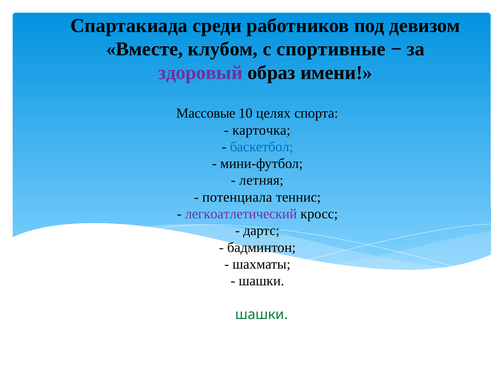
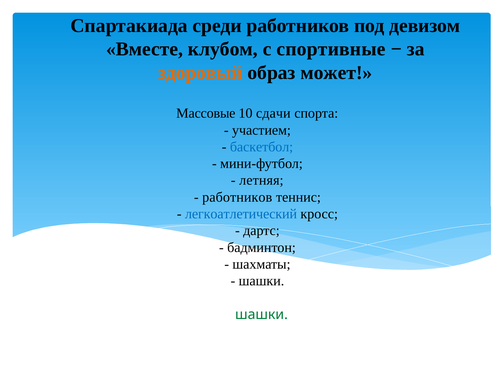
здоровый colour: purple -> orange (201, 73)
имени: имени -> может (336, 73)
целях: целях -> сдачи (273, 113)
карточка: карточка -> участием (261, 130)
потенциала: потенциала -> работников (237, 197)
легкоатлетический colour: purple -> blue (241, 214)
